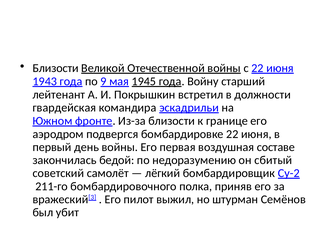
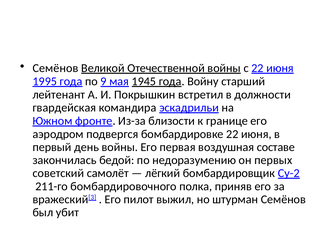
Близости: Близости -> Семёнов (55, 68)
1943: 1943 -> 1995 (45, 81)
сбитый: сбитый -> первых (273, 160)
